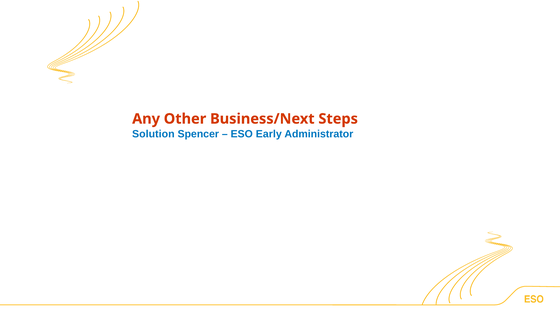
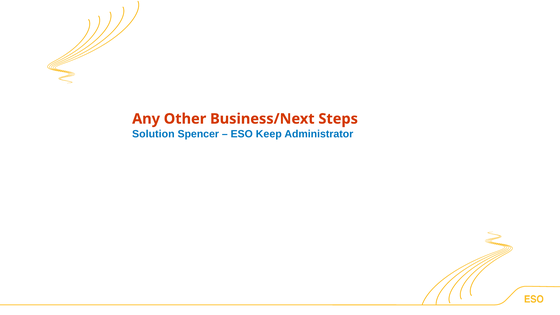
Early: Early -> Keep (269, 134)
